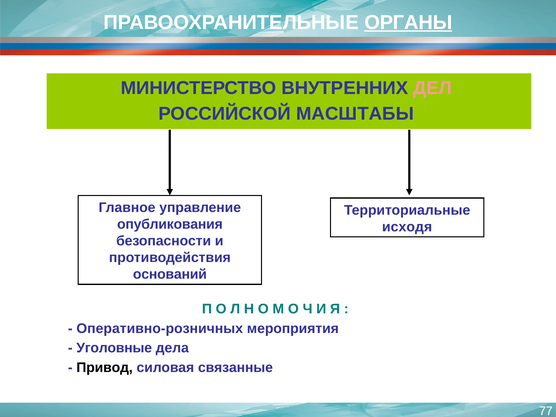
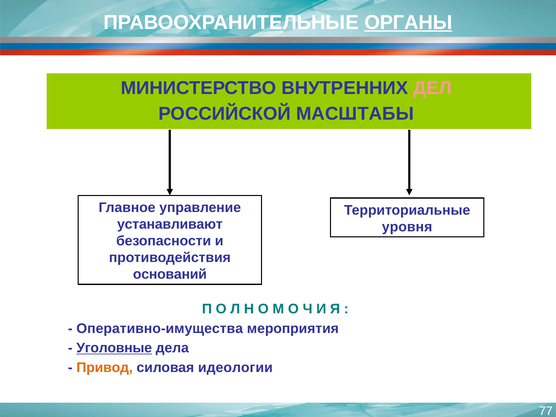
опубликования: опубликования -> устанавливают (170, 224)
исходя: исходя -> уровня (407, 227)
Оперативно-розничных: Оперативно-розничных -> Оперативно-имущества (160, 329)
Уголовные underline: none -> present (114, 348)
Привод colour: black -> orange (105, 367)
связанные: связанные -> идеологии (235, 367)
